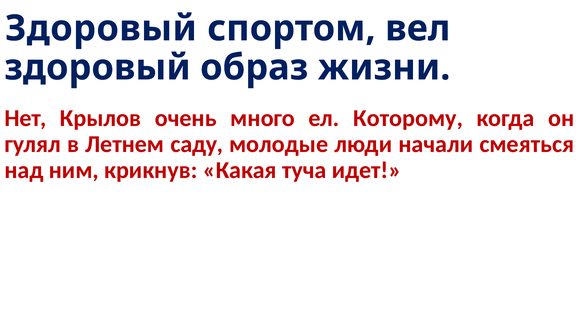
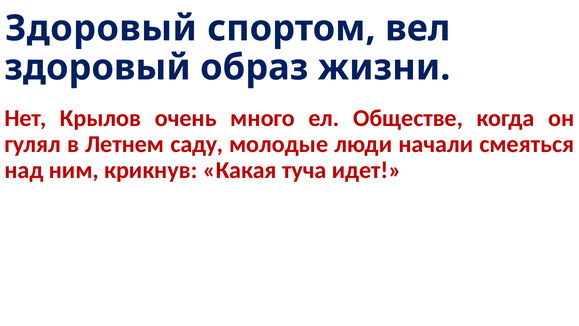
Которому: Которому -> Обществе (408, 118)
